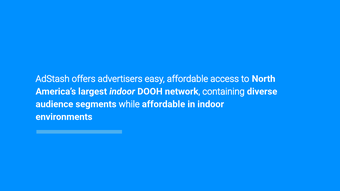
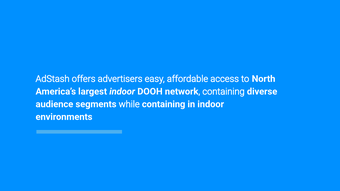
while affordable: affordable -> containing (164, 104)
